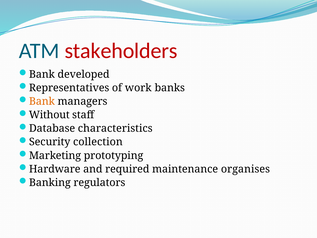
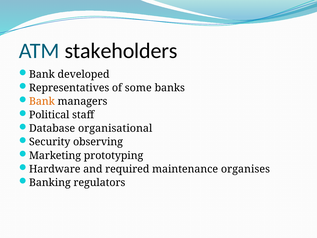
stakeholders colour: red -> black (121, 51)
work: work -> some (138, 88)
Without: Without -> Political (49, 115)
characteristics: characteristics -> organisational (115, 128)
collection: collection -> observing (98, 142)
